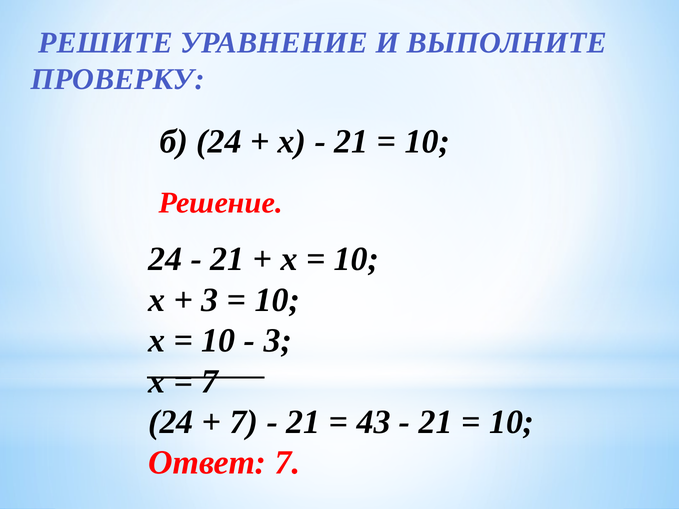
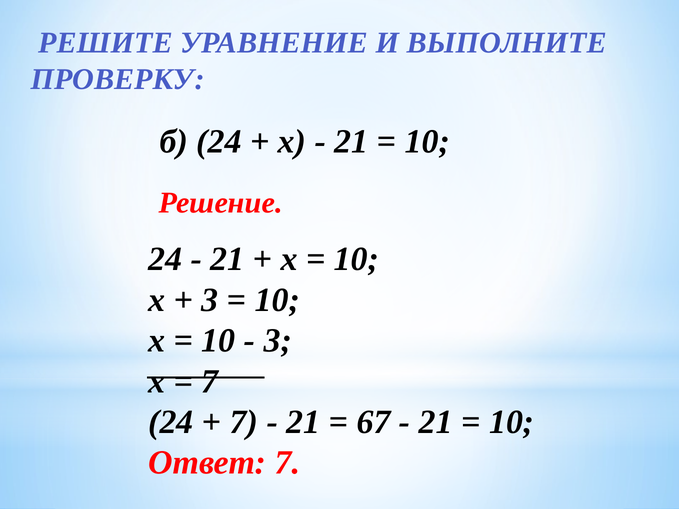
43: 43 -> 67 (374, 422)
